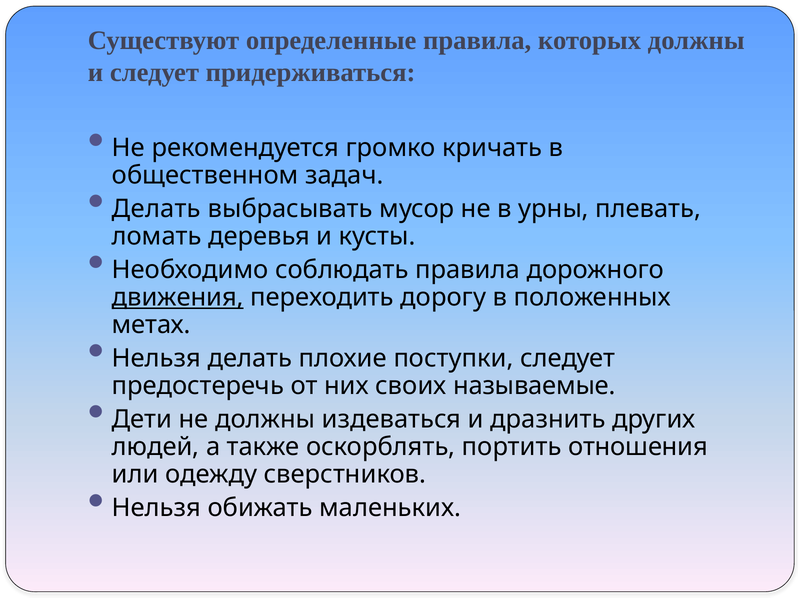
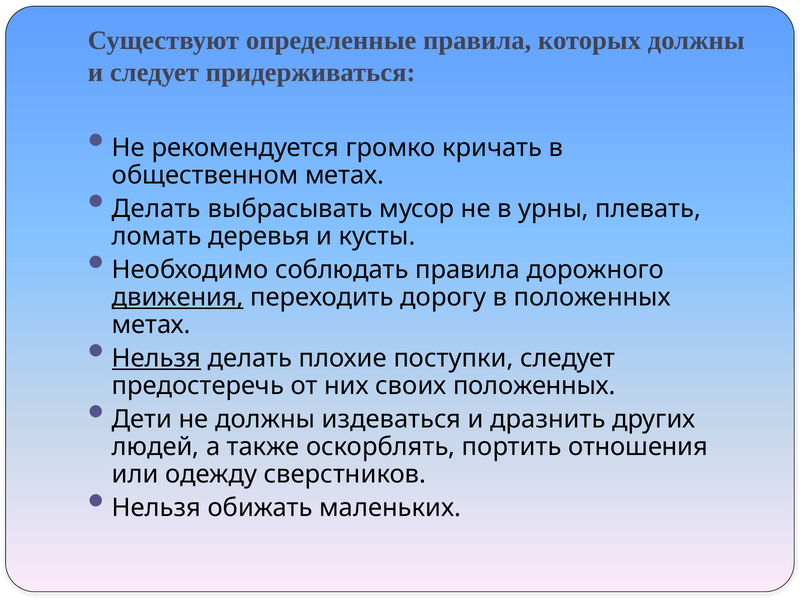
общественном задач: задач -> метах (345, 175)
Нельзя underline: none -> present (156, 358)
своих называемые: называемые -> положенных (534, 386)
